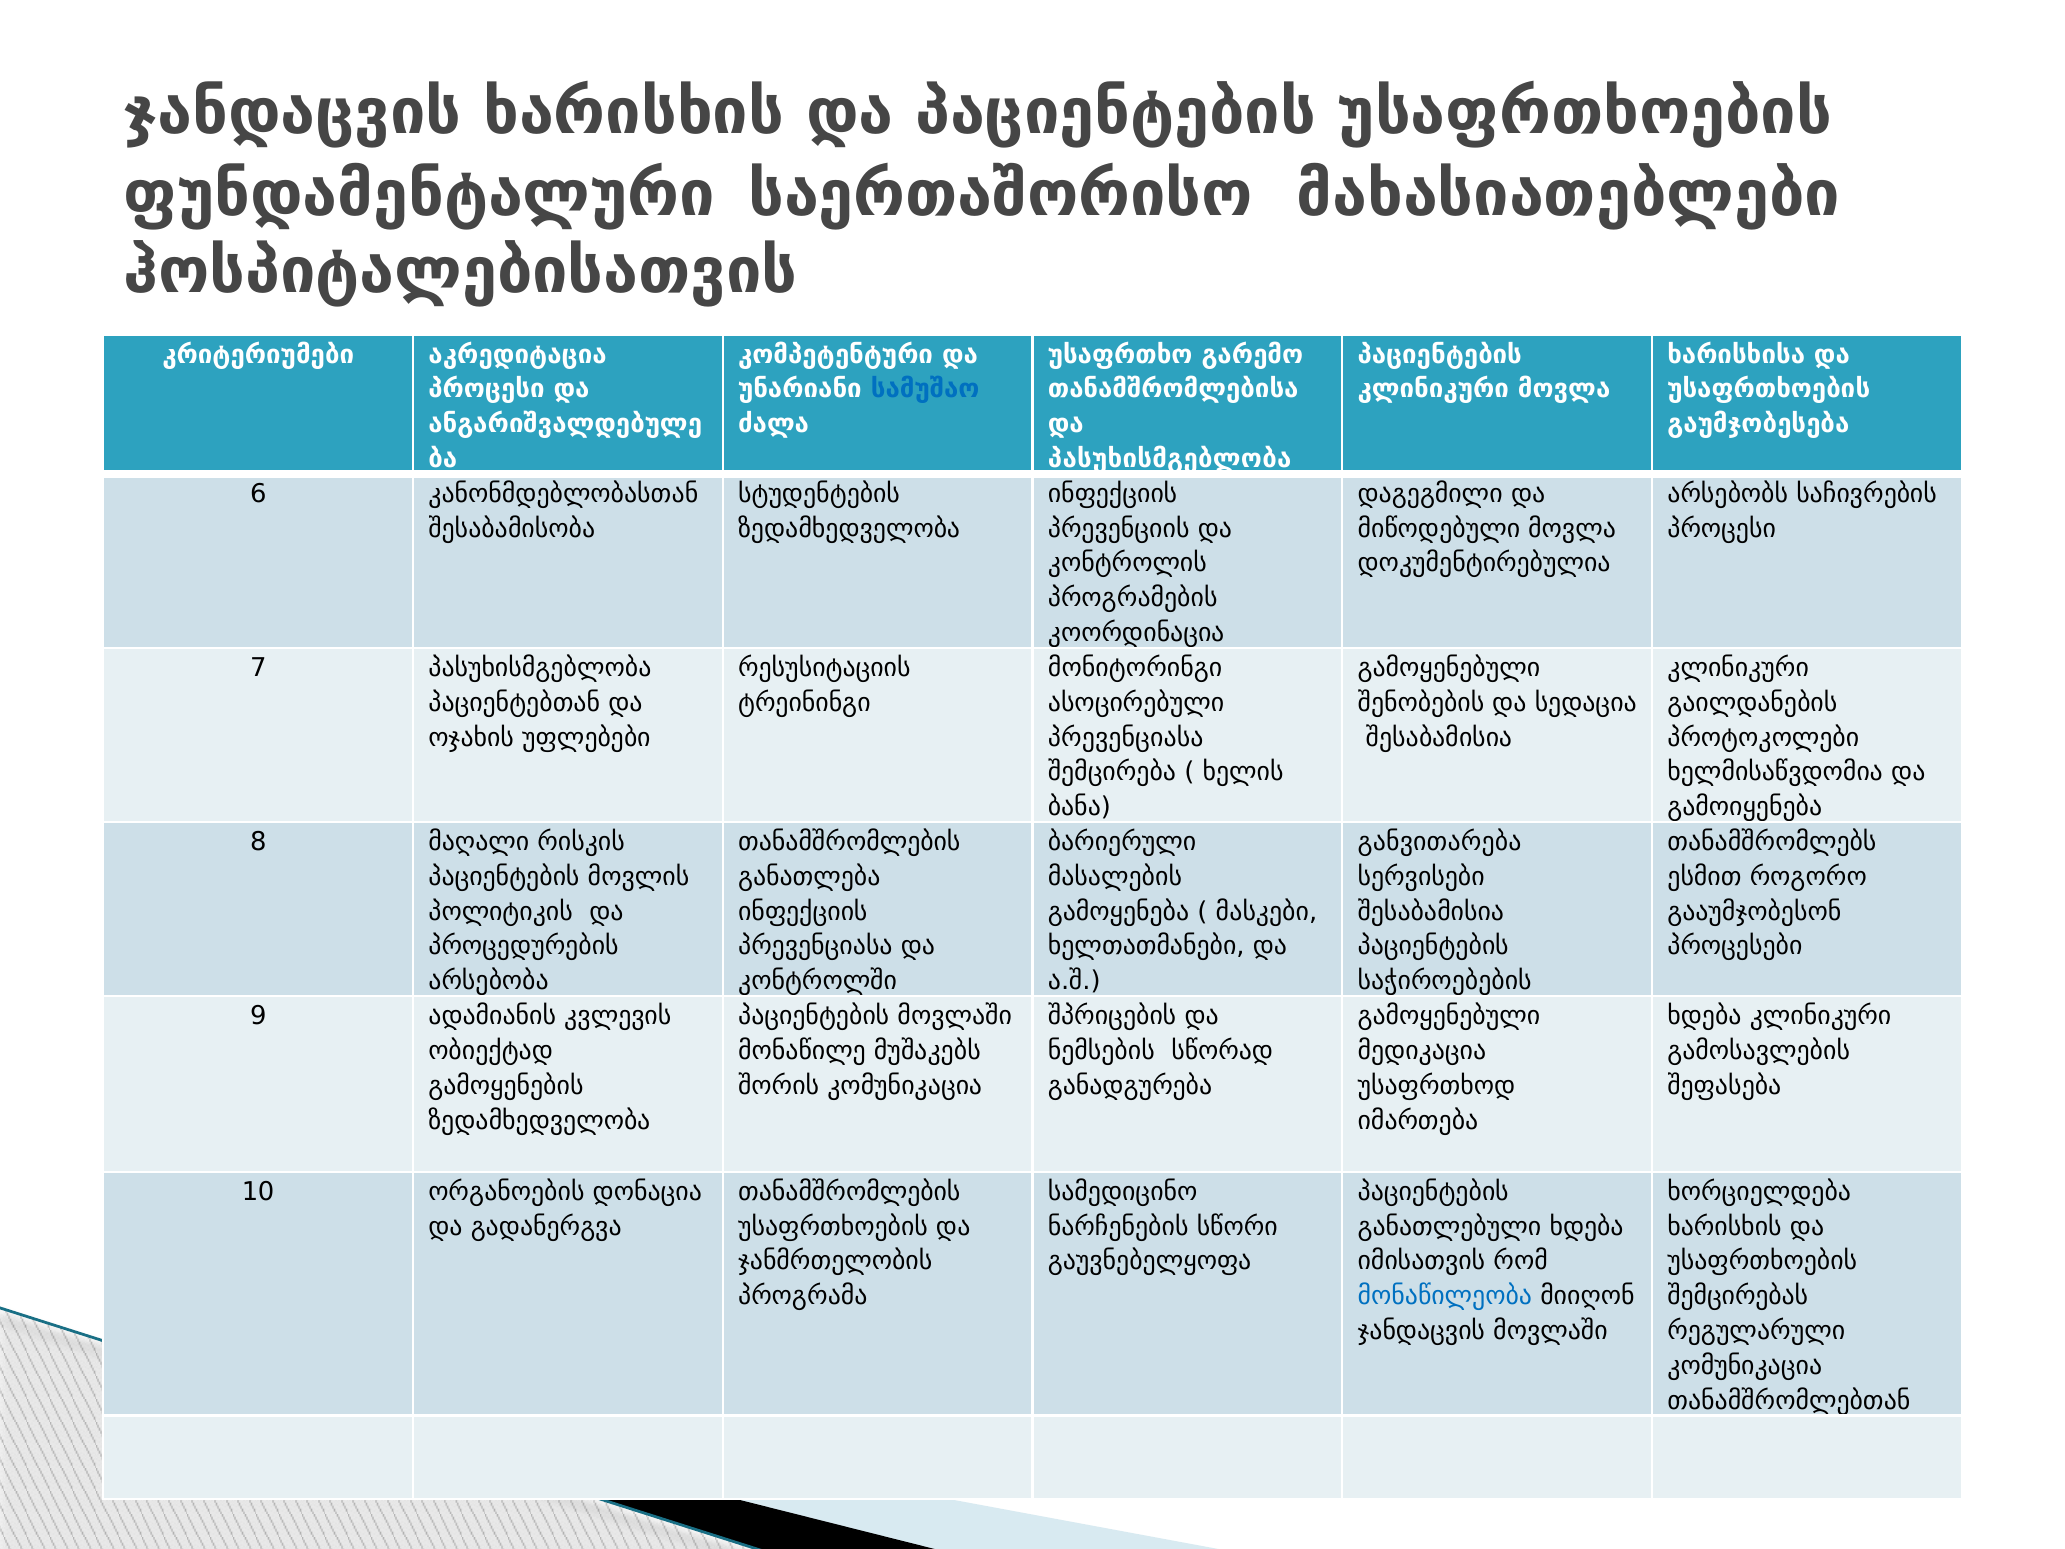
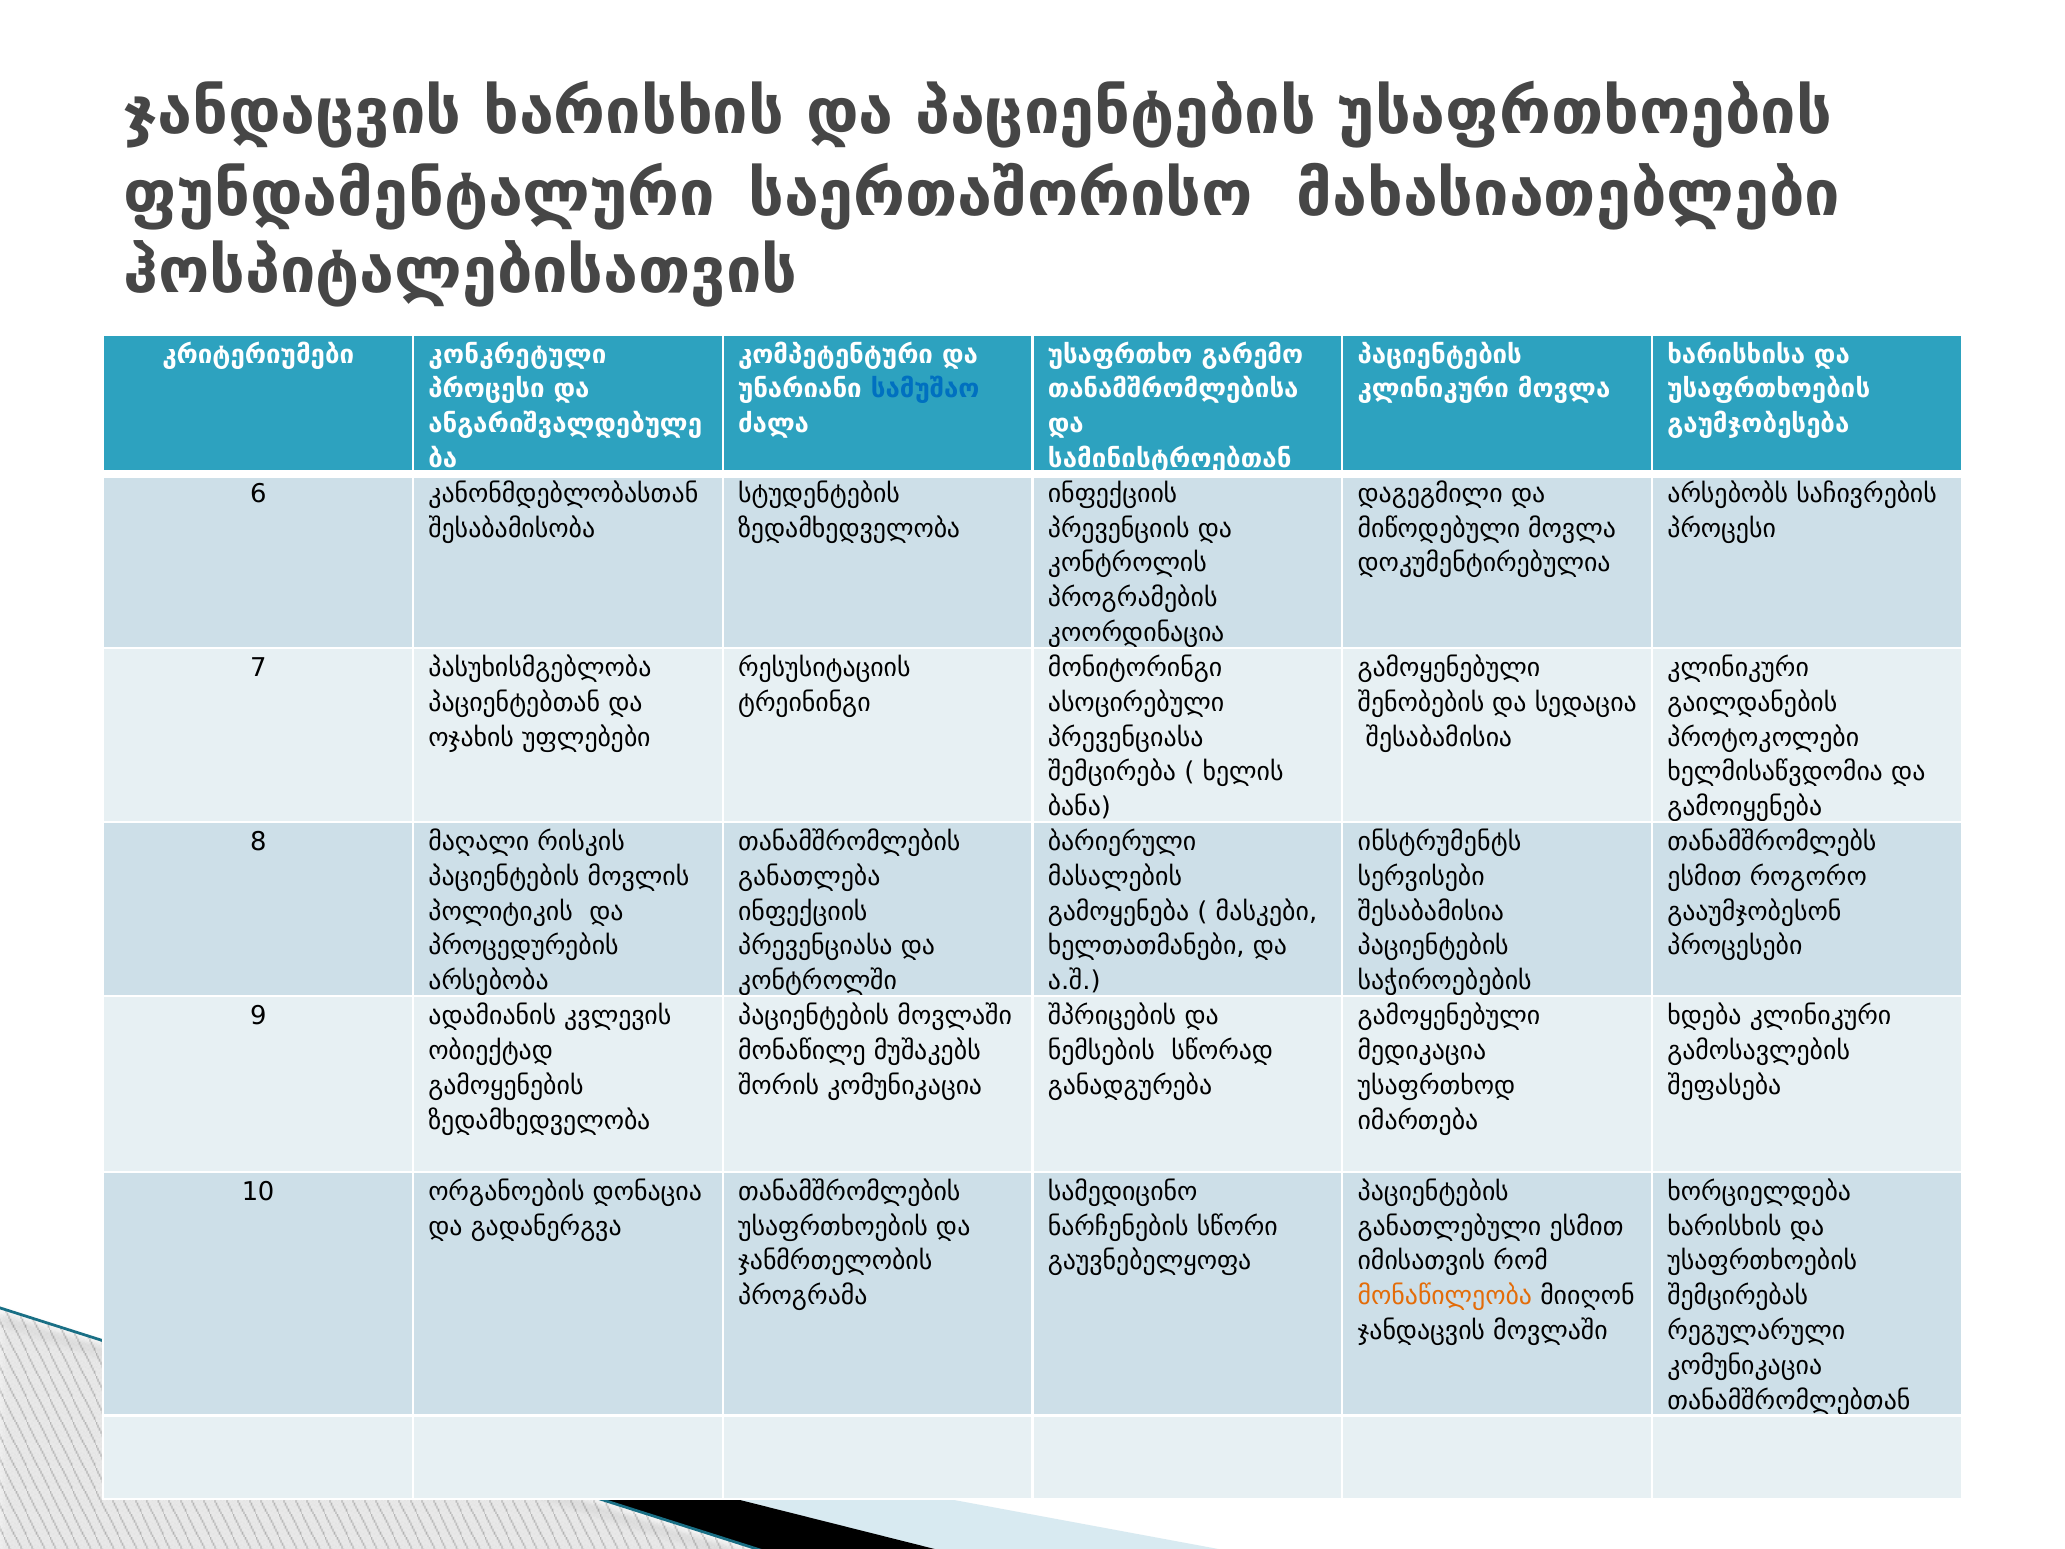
აკრედიტაცია: აკრედიტაცია -> კონკრეტული (518, 354)
პასუხისმგებლობა: პასუხისმგებლობა -> სამინისტროებთან (1170, 459)
განვითარება: განვითარება -> ინსტრუმენტს (1440, 842)
განათლებული ხდება: ხდება -> ესმით (1587, 1226)
მონაწილეობა colour: blue -> orange (1445, 1296)
